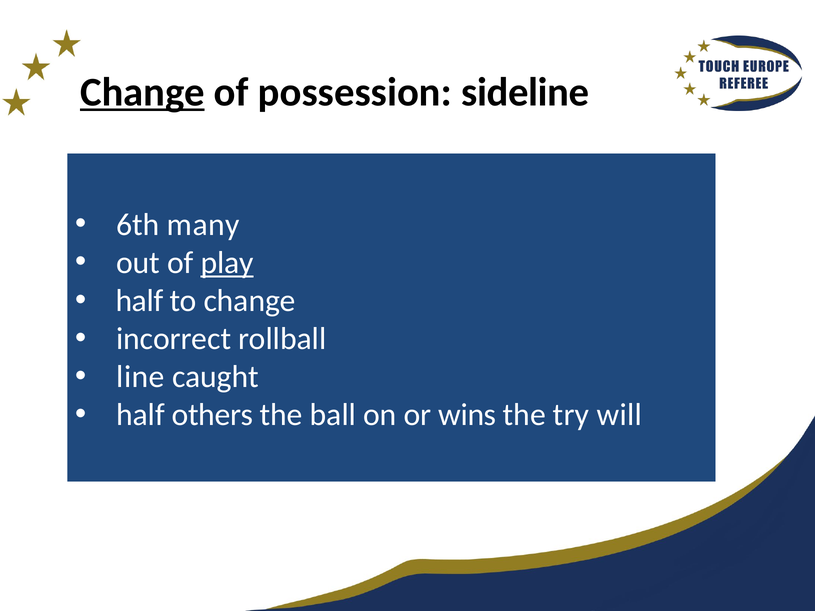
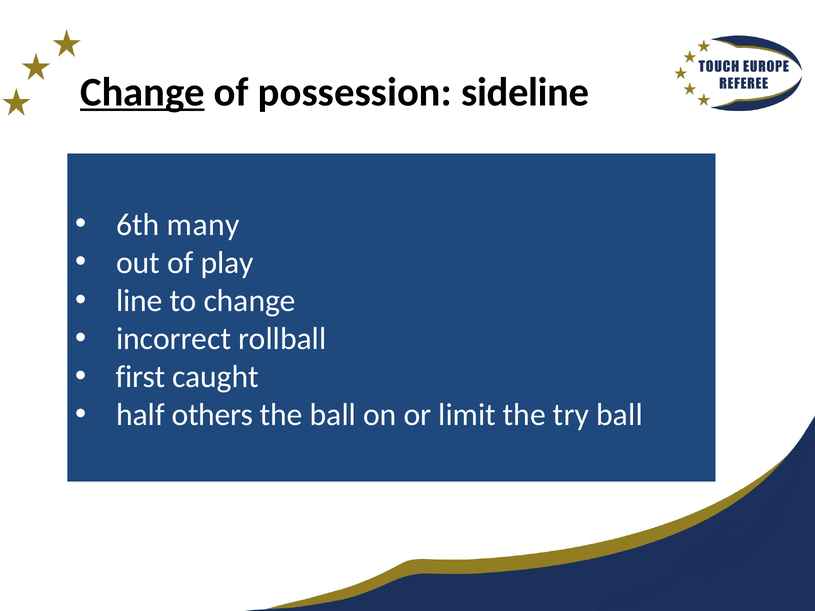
play underline: present -> none (227, 263)
half: half -> line (139, 301)
line: line -> first (141, 377)
wins: wins -> limit (467, 415)
try will: will -> ball (619, 415)
